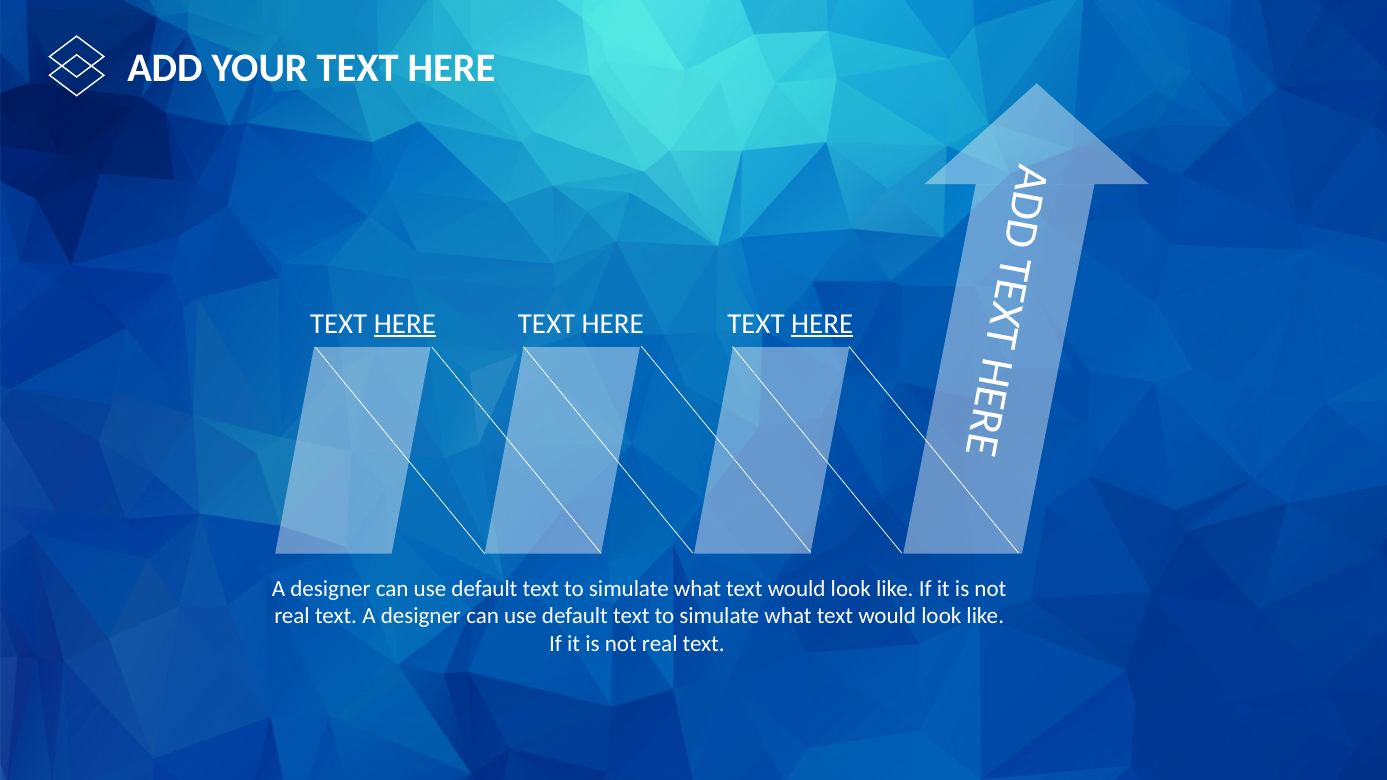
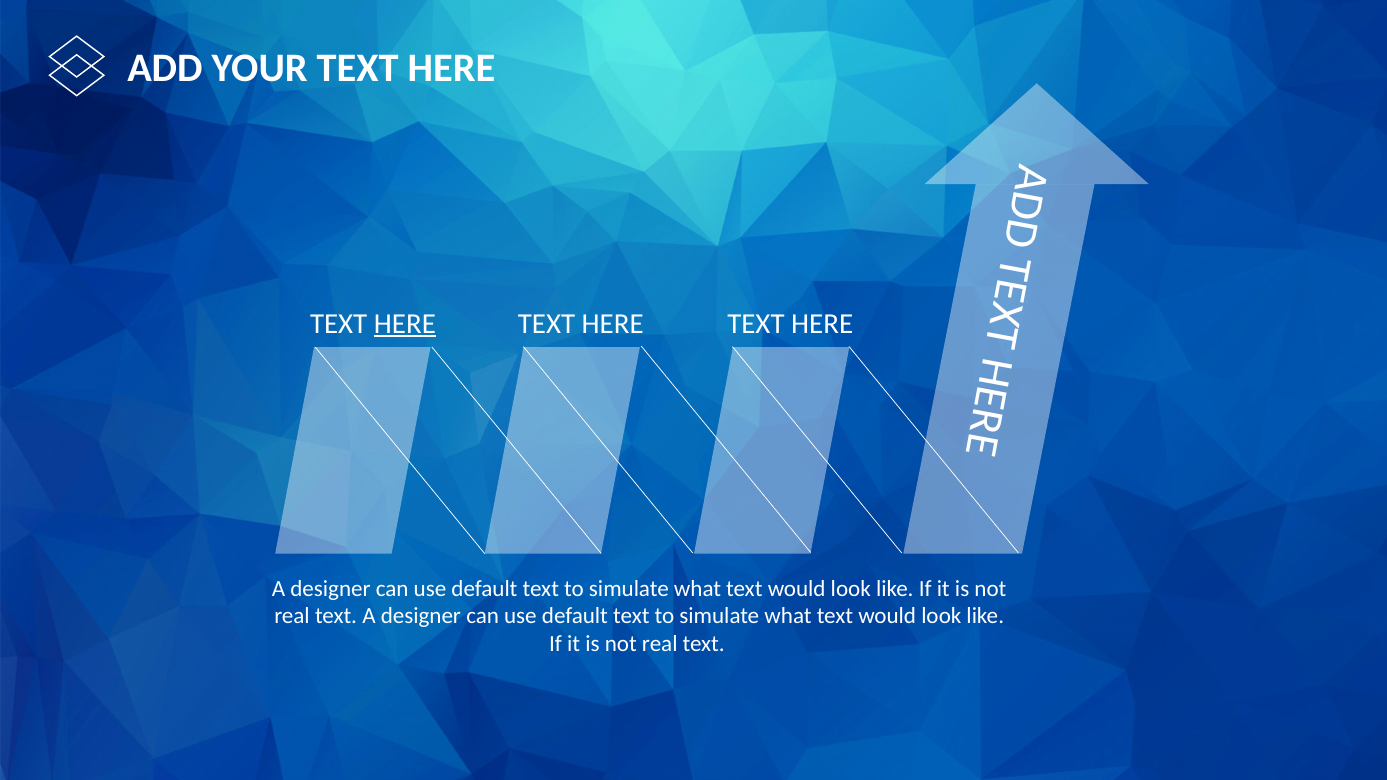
HERE underline: present -> none (822, 324)
